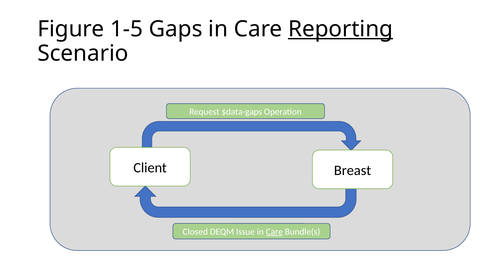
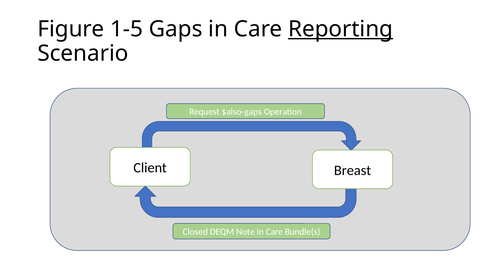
$data-gaps: $data-gaps -> $also-gaps (242, 112)
Issue: Issue -> Note (245, 232)
Care underline: present -> none (274, 232)
